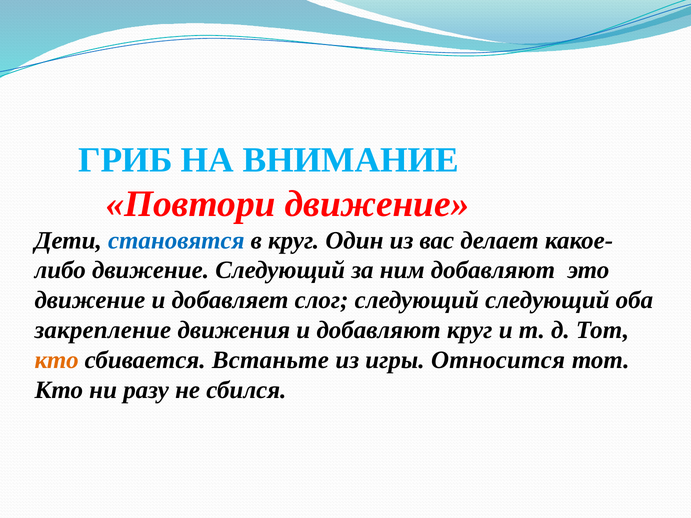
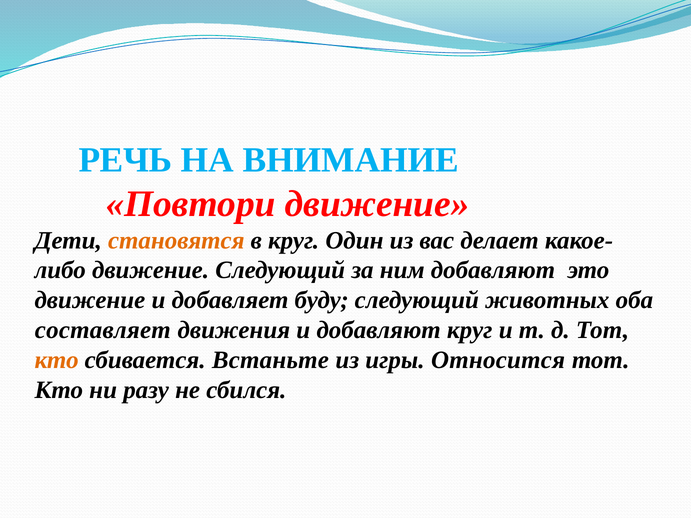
ГРИБ: ГРИБ -> РЕЧЬ (126, 160)
становятся colour: blue -> orange (176, 240)
слог: слог -> буду (322, 300)
следующий следующий: следующий -> животных (547, 300)
закрепление: закрепление -> составляет (103, 330)
